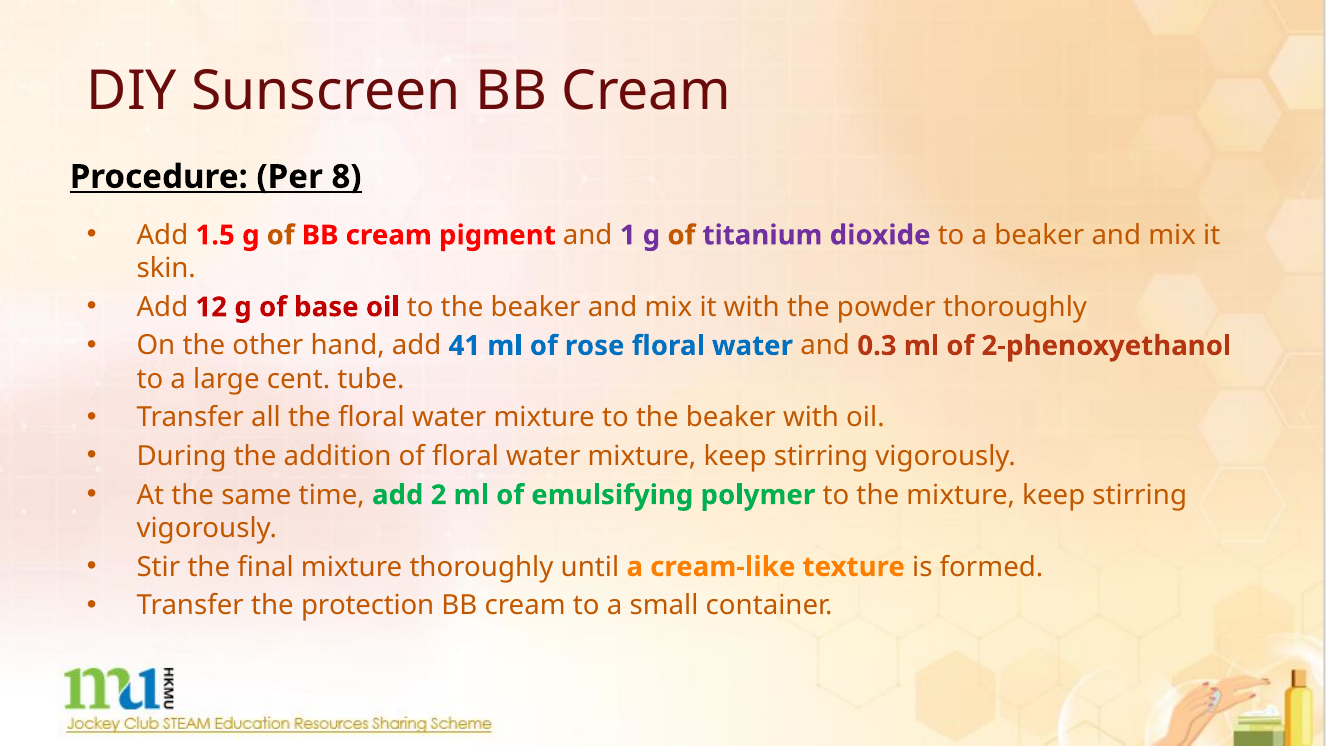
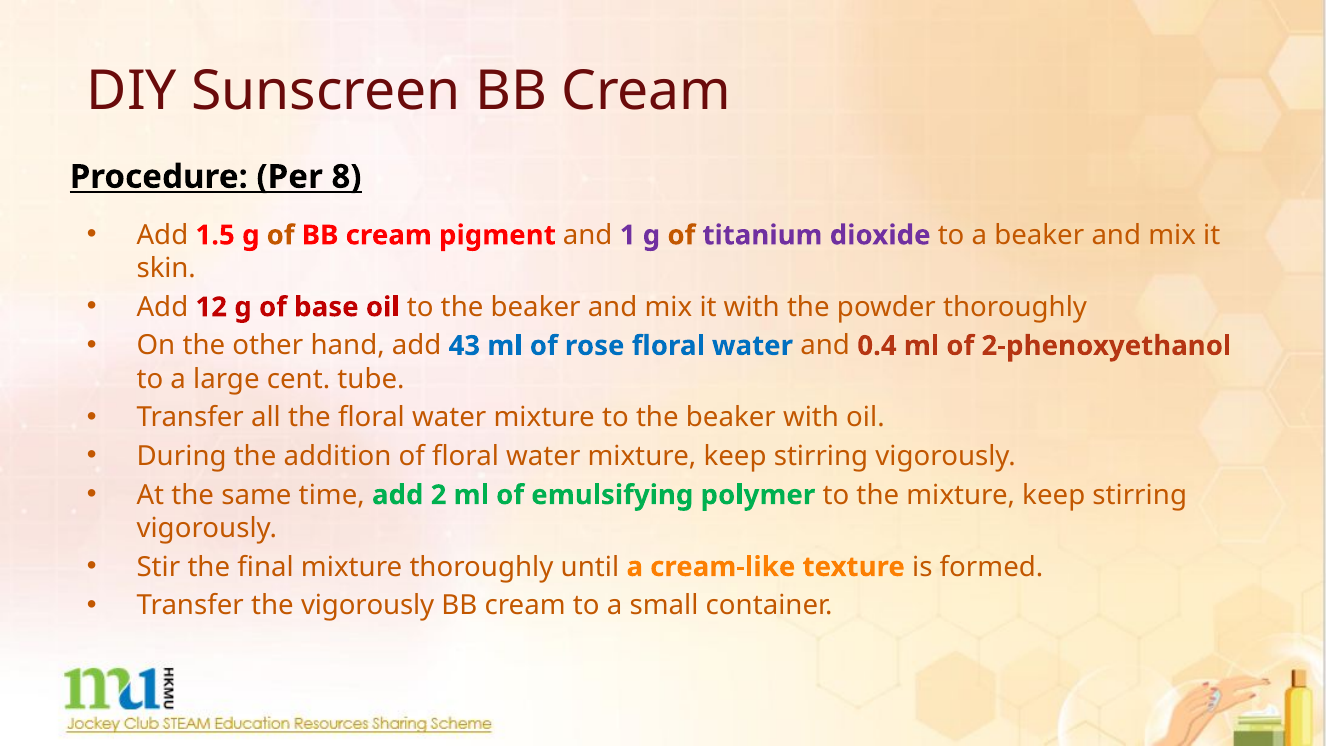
41: 41 -> 43 (464, 346)
0.3: 0.3 -> 0.4 (877, 346)
the protection: protection -> vigorously (368, 606)
